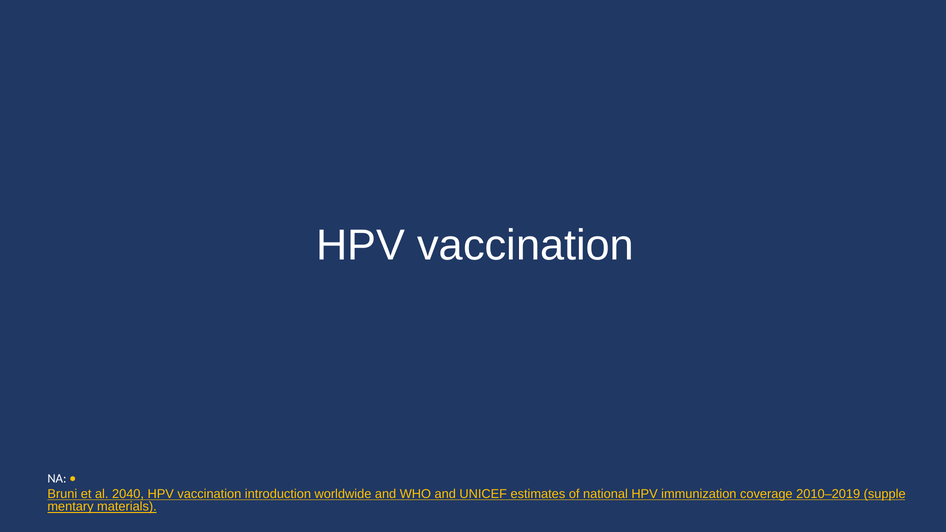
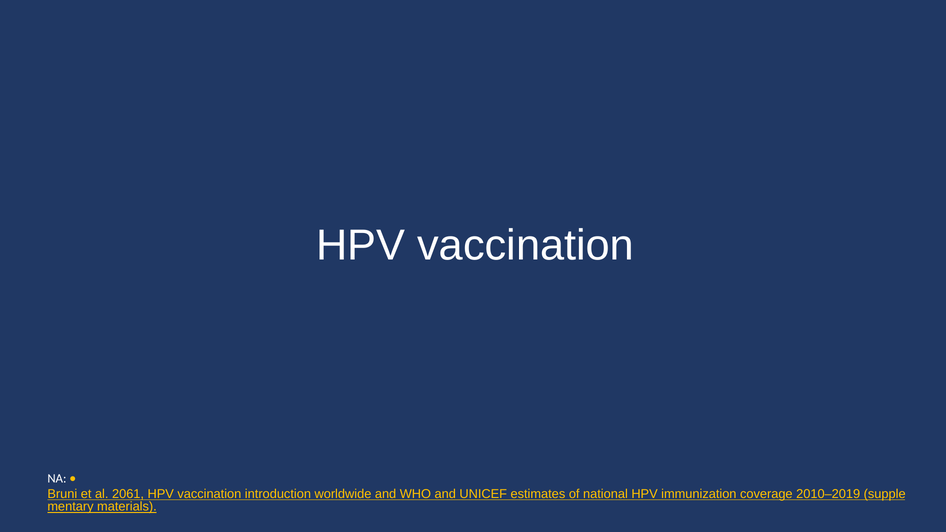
2040: 2040 -> 2061 (128, 494)
